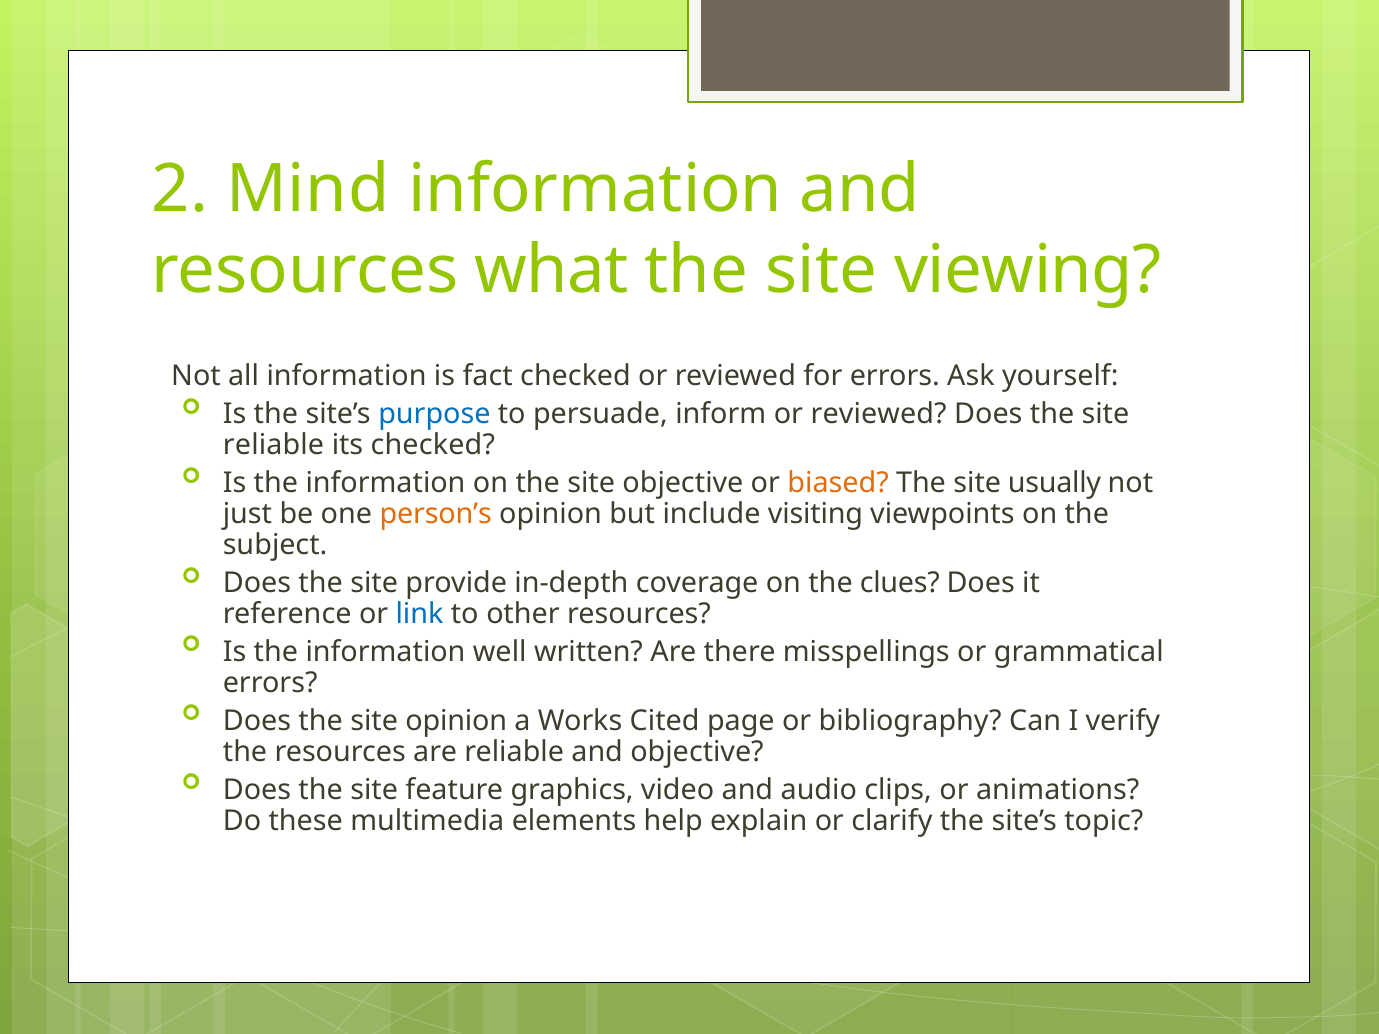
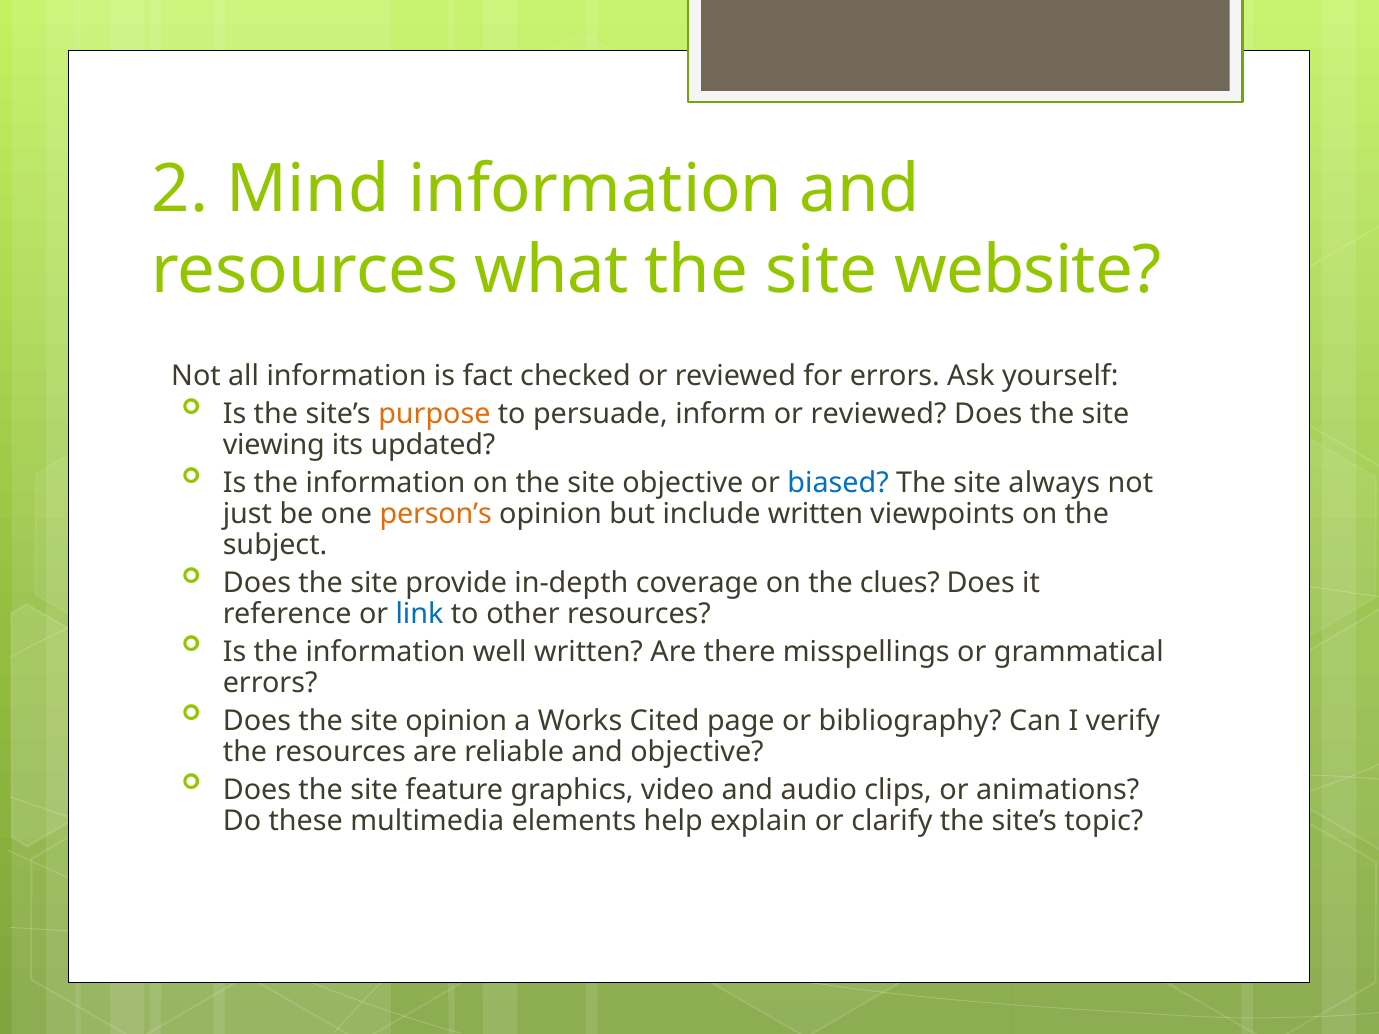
viewing: viewing -> website (1028, 270)
purpose colour: blue -> orange (434, 414)
reliable: reliable -> viewing (274, 446)
its checked: checked -> updated (433, 446)
biased colour: orange -> blue (838, 483)
usually: usually -> always (1054, 483)
include visiting: visiting -> written (815, 514)
